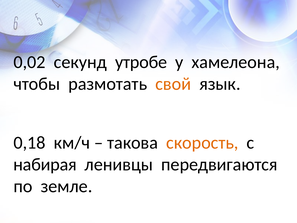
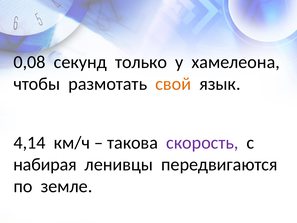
0,02: 0,02 -> 0,08 (30, 62)
утробе: утробе -> только (141, 62)
0,18: 0,18 -> 4,14 (30, 143)
скорость colour: orange -> purple (202, 143)
